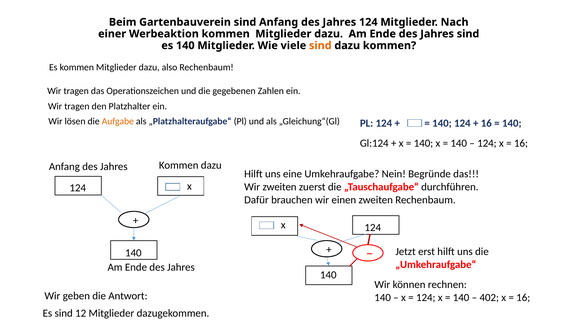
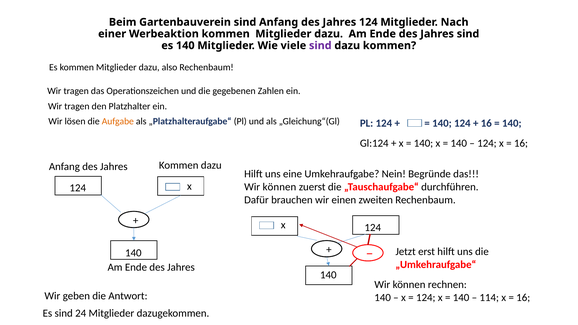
sind colour: orange -> purple (320, 46)
zweiten: zweiten -> können (279, 187)
402: 402 -> 114 (489, 298)
12: 12 -> 24 (81, 313)
